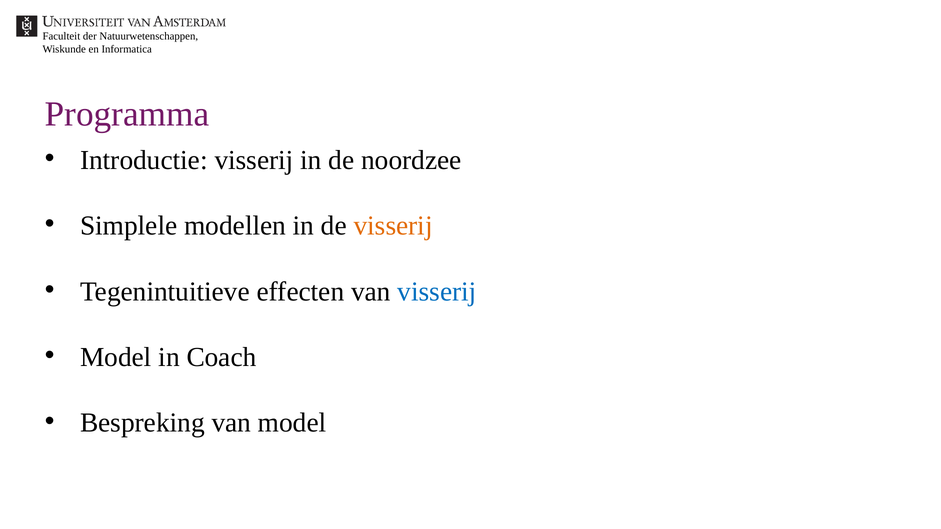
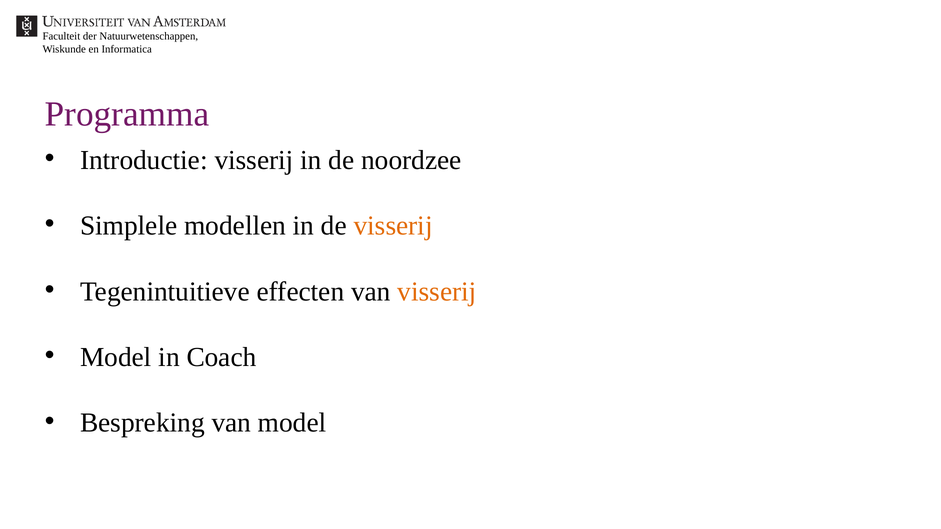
visserij colour: blue -> orange (437, 292)
